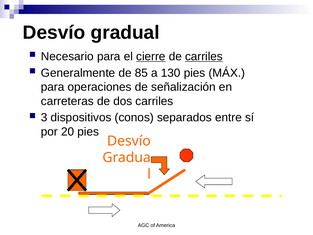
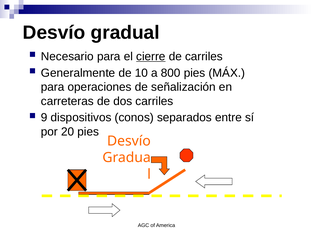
carriles underline: present -> none (204, 56)
85: 85 -> 10 (141, 73)
130: 130 -> 800 (171, 73)
3: 3 -> 9 (44, 117)
